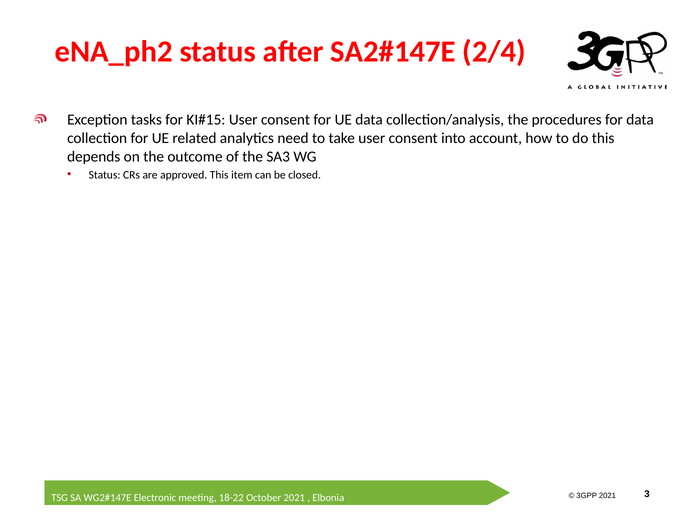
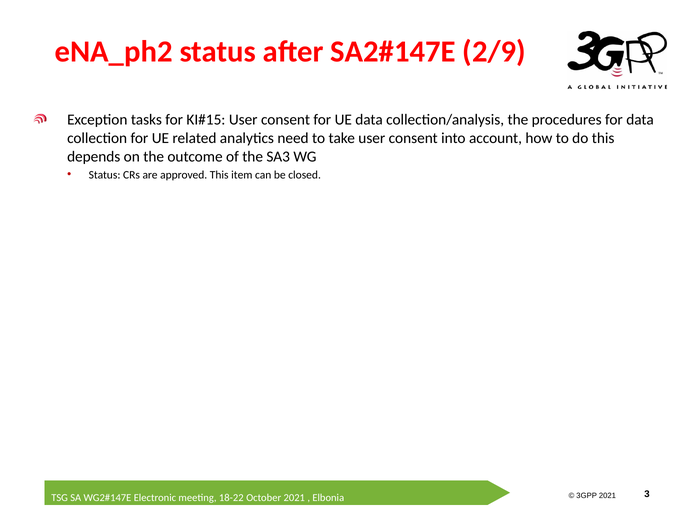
2/4: 2/4 -> 2/9 (494, 52)
